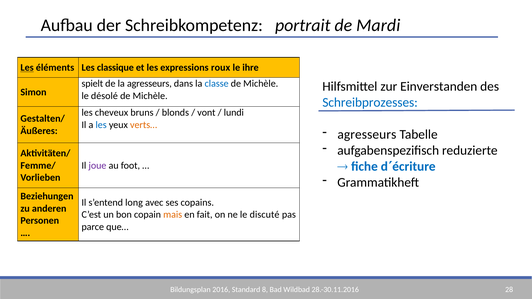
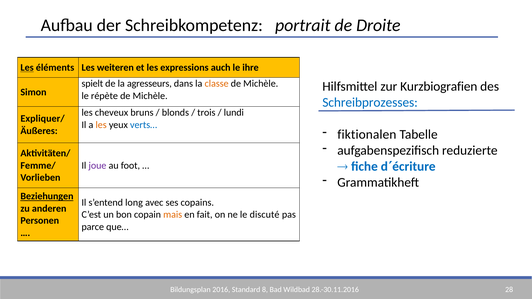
Mardi: Mardi -> Droite (378, 25)
classique: classique -> weiteren (115, 68)
roux: roux -> auch (221, 68)
classe colour: blue -> orange (217, 84)
Einverstanden: Einverstanden -> Kurzbiografien (439, 87)
désolé: désolé -> répète (104, 96)
vont: vont -> trois (206, 113)
Gestalten/: Gestalten/ -> Expliquer/ (43, 119)
les colour: blue -> orange (101, 125)
verts… colour: orange -> blue (144, 125)
agresseurs: agresseurs -> fiktionalen (367, 135)
Beziehungen underline: none -> present (47, 197)
